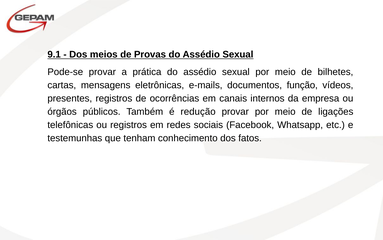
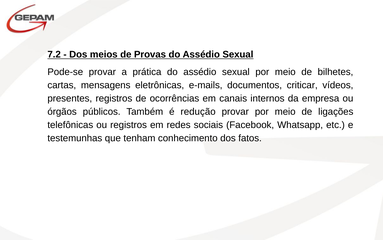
9.1: 9.1 -> 7.2 (54, 54)
função: função -> criticar (302, 85)
